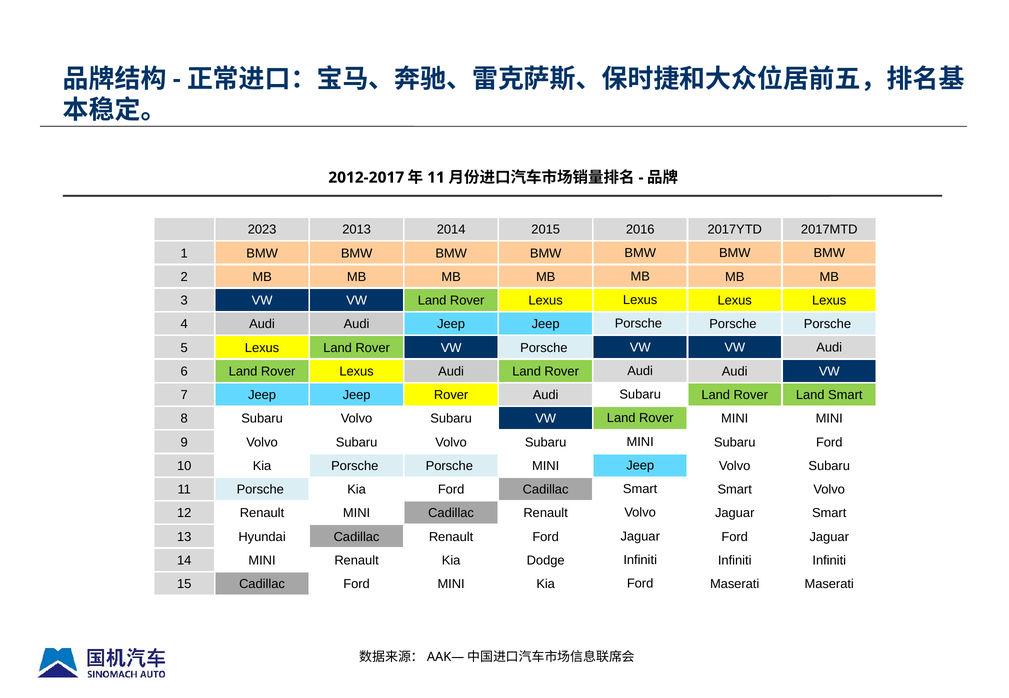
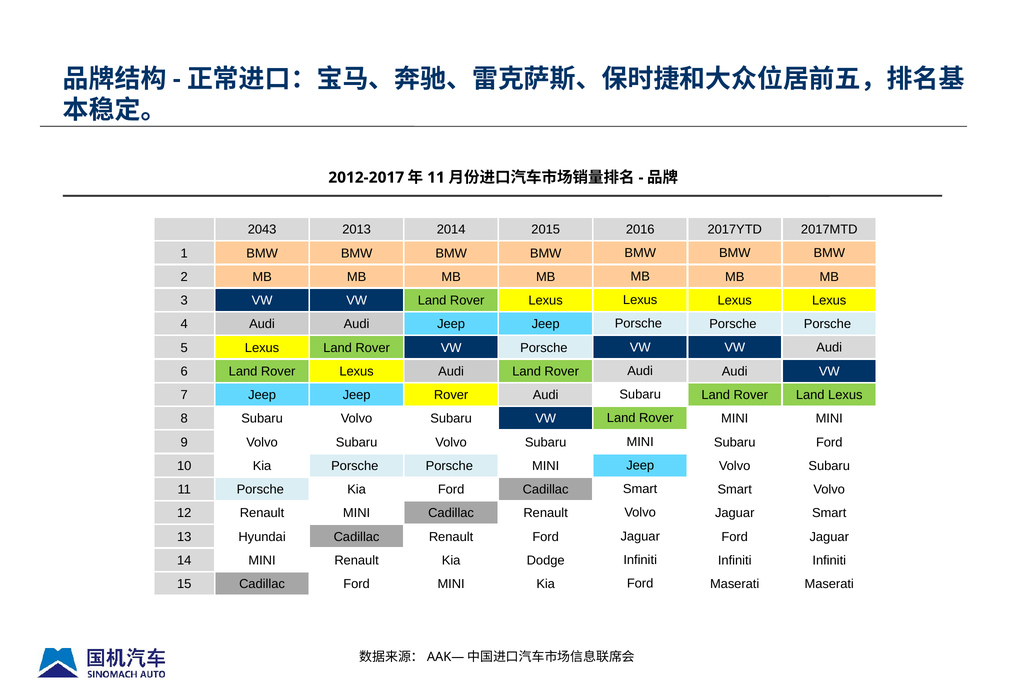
2023: 2023 -> 2043 (262, 230)
Land Smart: Smart -> Lexus (845, 395)
